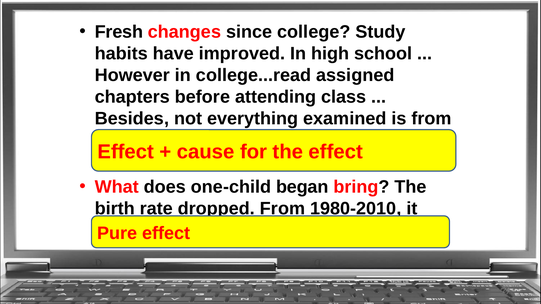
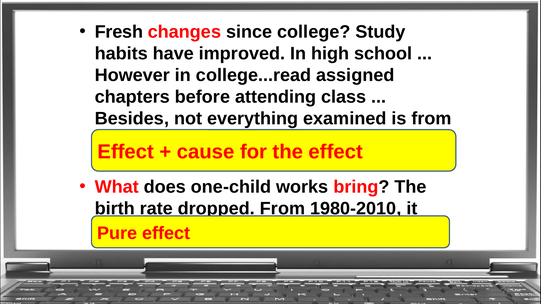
began: began -> works (302, 187)
